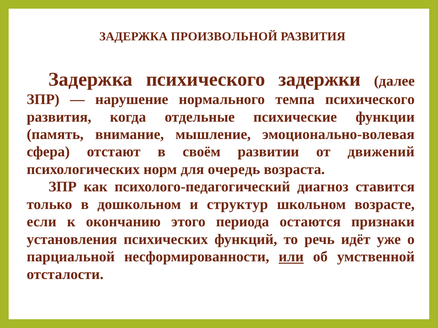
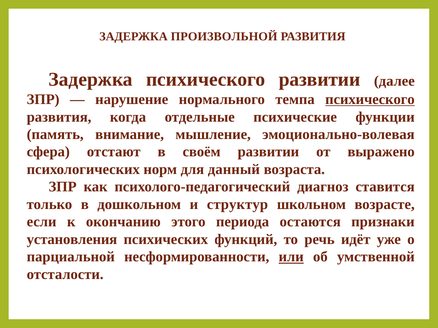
психического задержки: задержки -> развитии (320, 79)
психического underline: none -> present (370, 100)
движений: движений -> выражено (381, 152)
очередь: очередь -> данный (234, 170)
